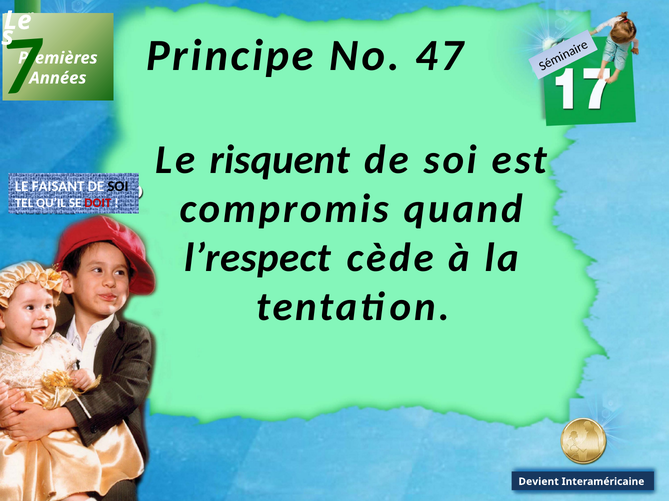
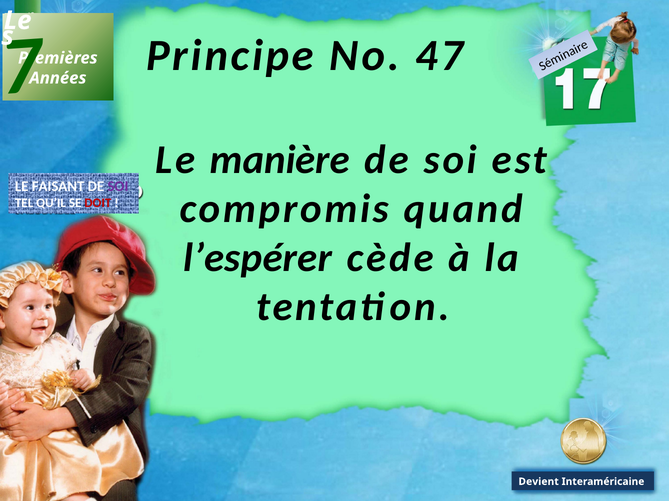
risquent: risquent -> manière (280, 160)
SOI colour: black -> purple (118, 187)
l’respect: l’respect -> l’espérer (258, 258)
